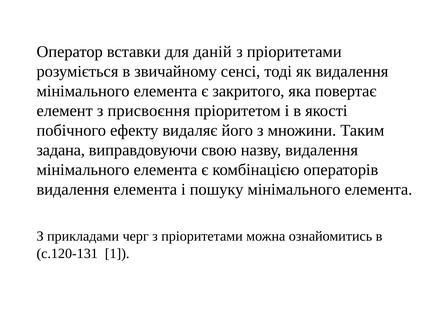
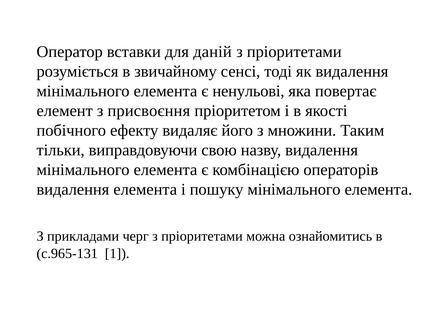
закритого: закритого -> ненульові (248, 91)
задана: задана -> тільки (61, 150)
с.120-131: с.120-131 -> с.965-131 (67, 254)
